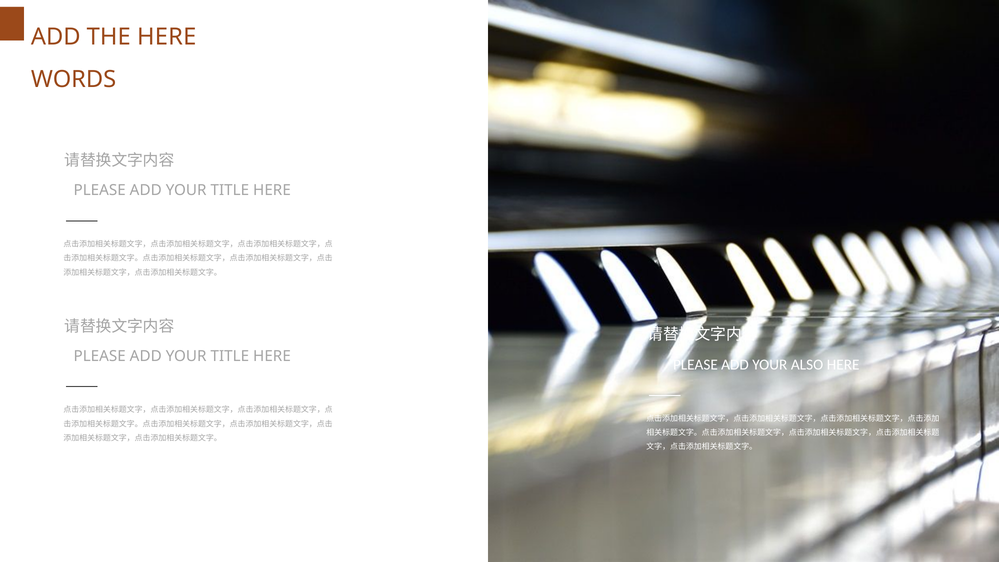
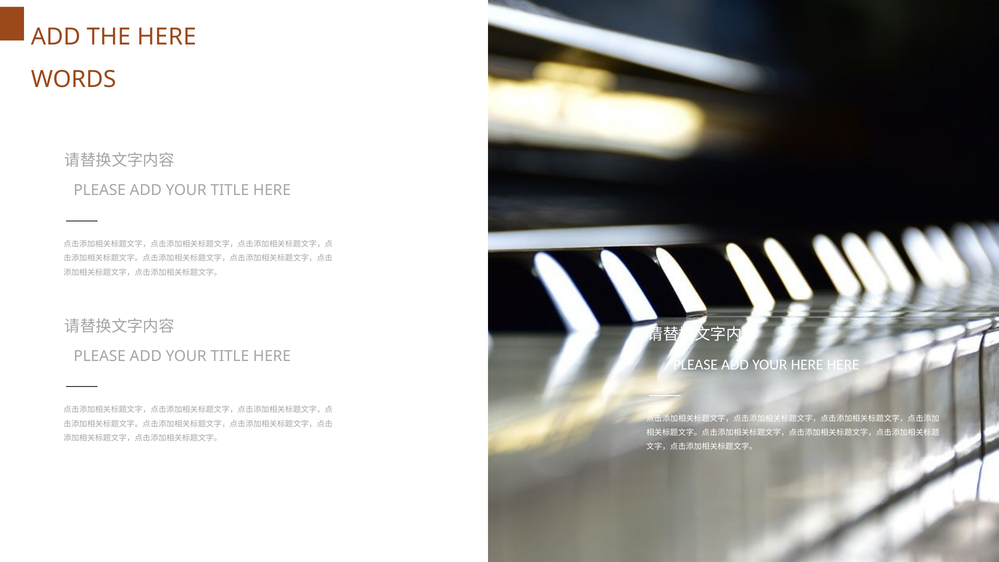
YOUR ALSO: ALSO -> HERE (807, 365)
